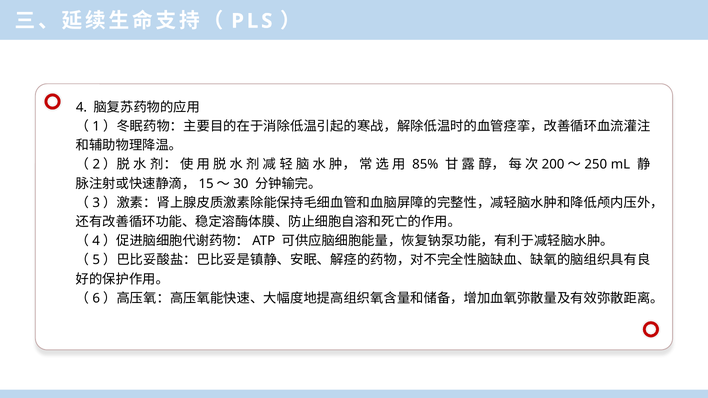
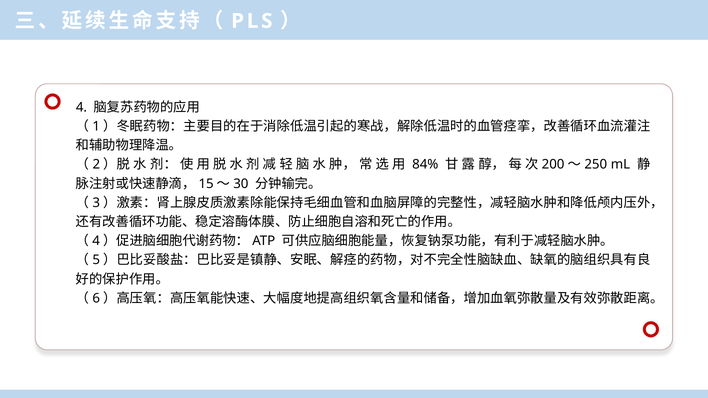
85%: 85% -> 84% (425, 165)
